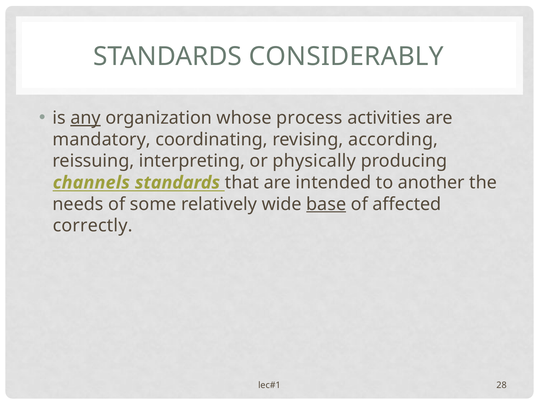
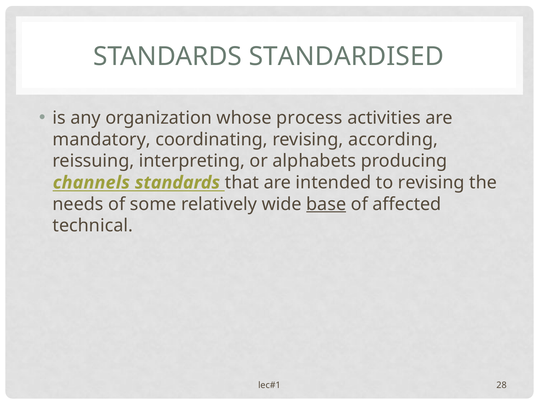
CONSIDERABLY: CONSIDERABLY -> STANDARDISED (346, 57)
any underline: present -> none (86, 118)
physically: physically -> alphabets (314, 161)
to another: another -> revising (431, 183)
correctly: correctly -> technical (93, 226)
